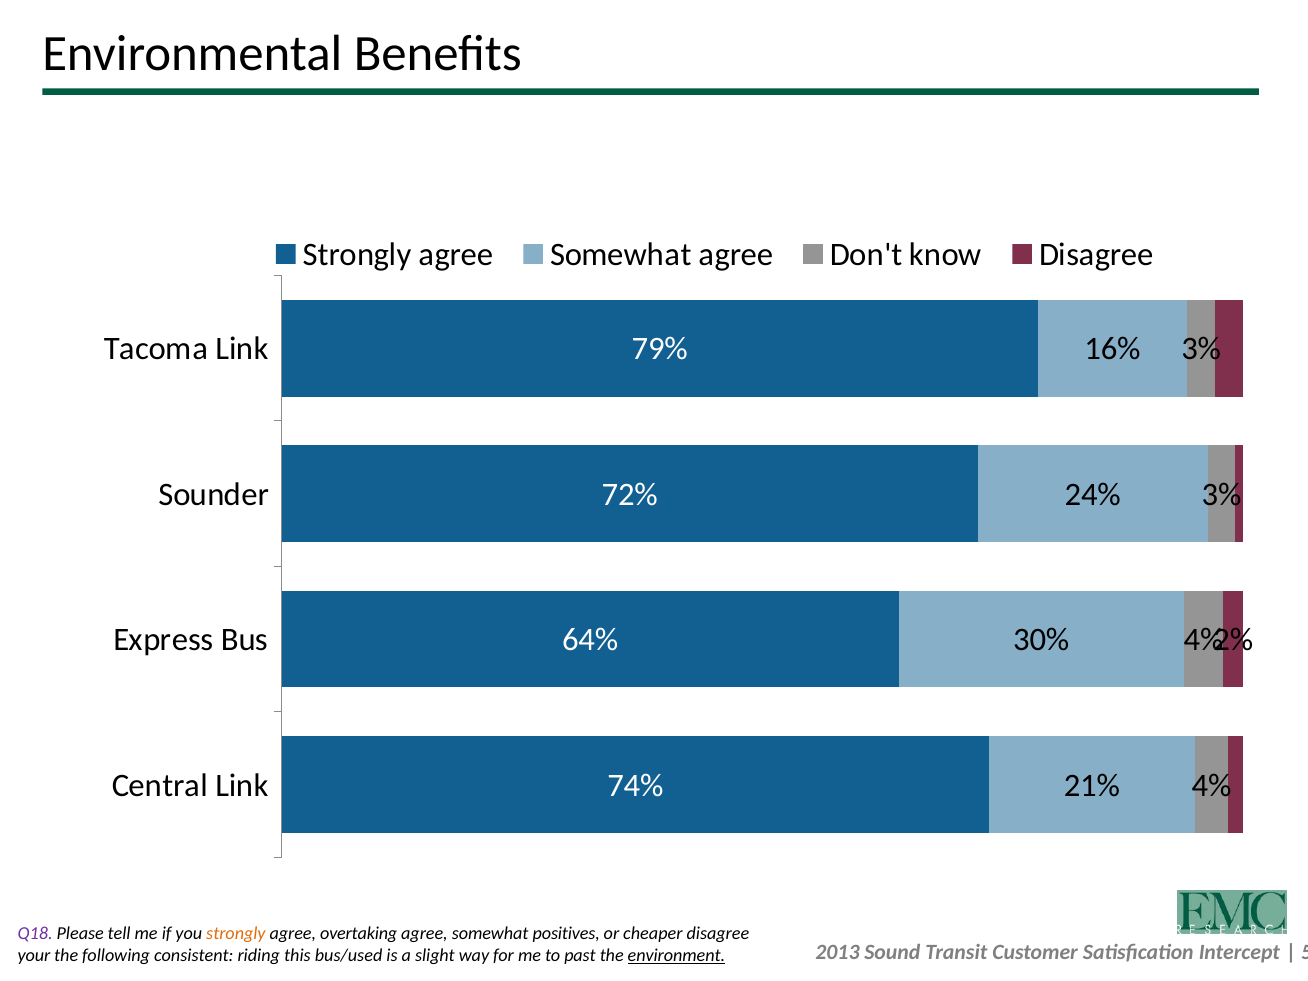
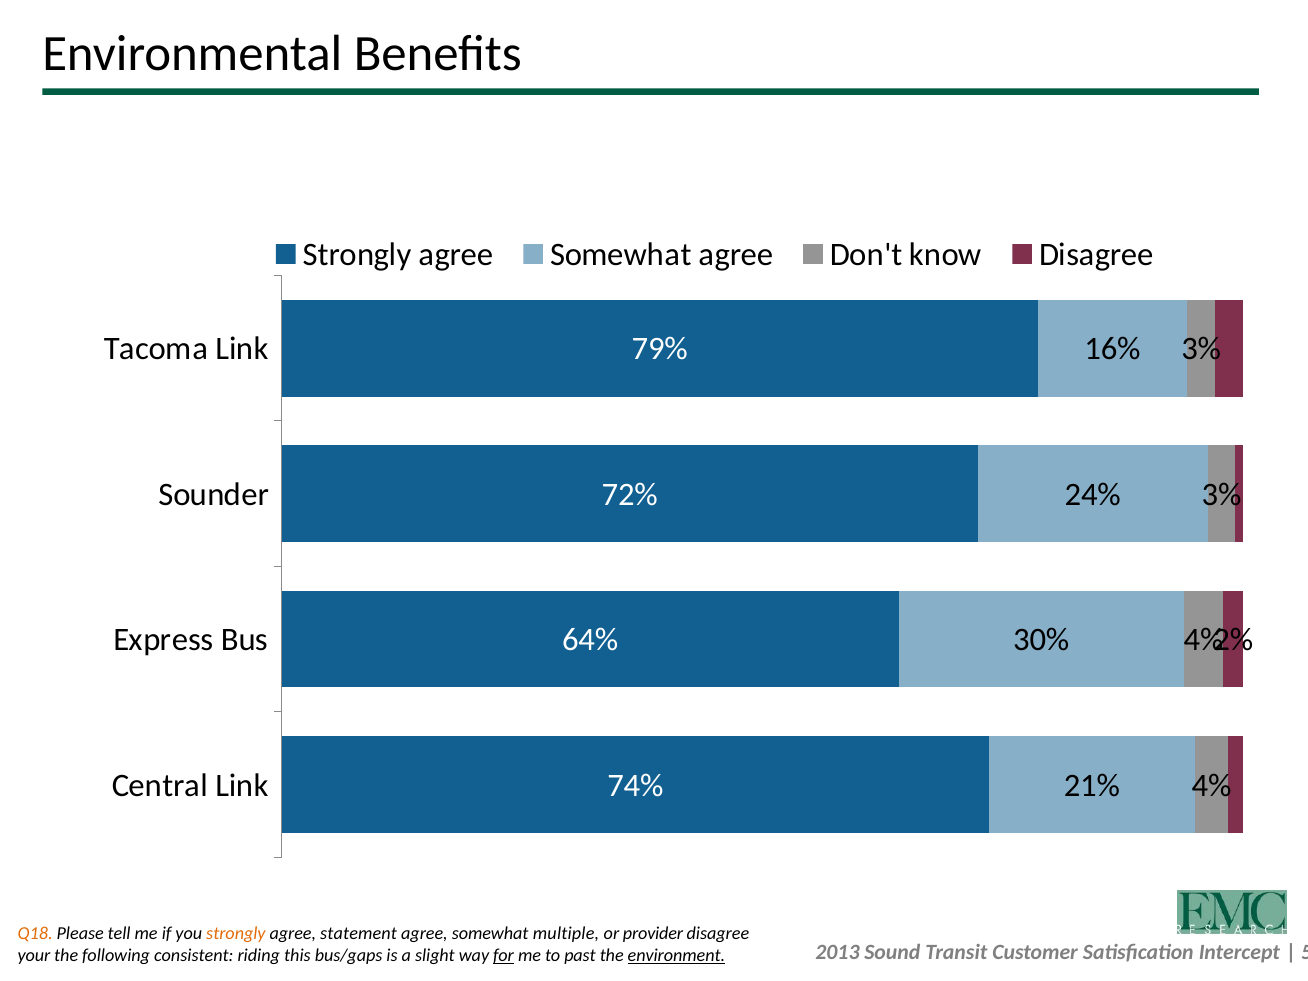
Q18 colour: purple -> orange (35, 934)
overtaking: overtaking -> statement (359, 934)
positives: positives -> multiple (566, 934)
cheaper: cheaper -> provider (653, 934)
bus/used: bus/used -> bus/gaps (349, 956)
for underline: none -> present (503, 956)
